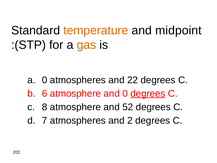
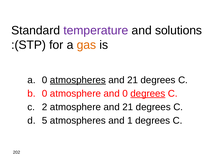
temperature colour: orange -> purple (96, 30)
midpoint: midpoint -> solutions (179, 30)
atmospheres underline: none -> present (78, 80)
22: 22 -> 21 (133, 80)
6: 6 -> 0 (45, 93)
8: 8 -> 2 (45, 107)
atmosphere and 52: 52 -> 21 (128, 107)
7: 7 -> 5 (45, 120)
2: 2 -> 1 (130, 120)
